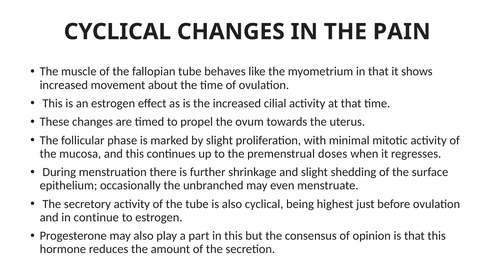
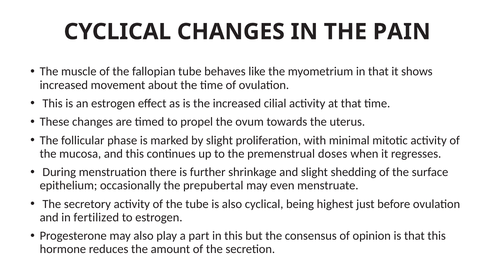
unbranched: unbranched -> prepubertal (213, 186)
continue: continue -> fertilized (96, 218)
